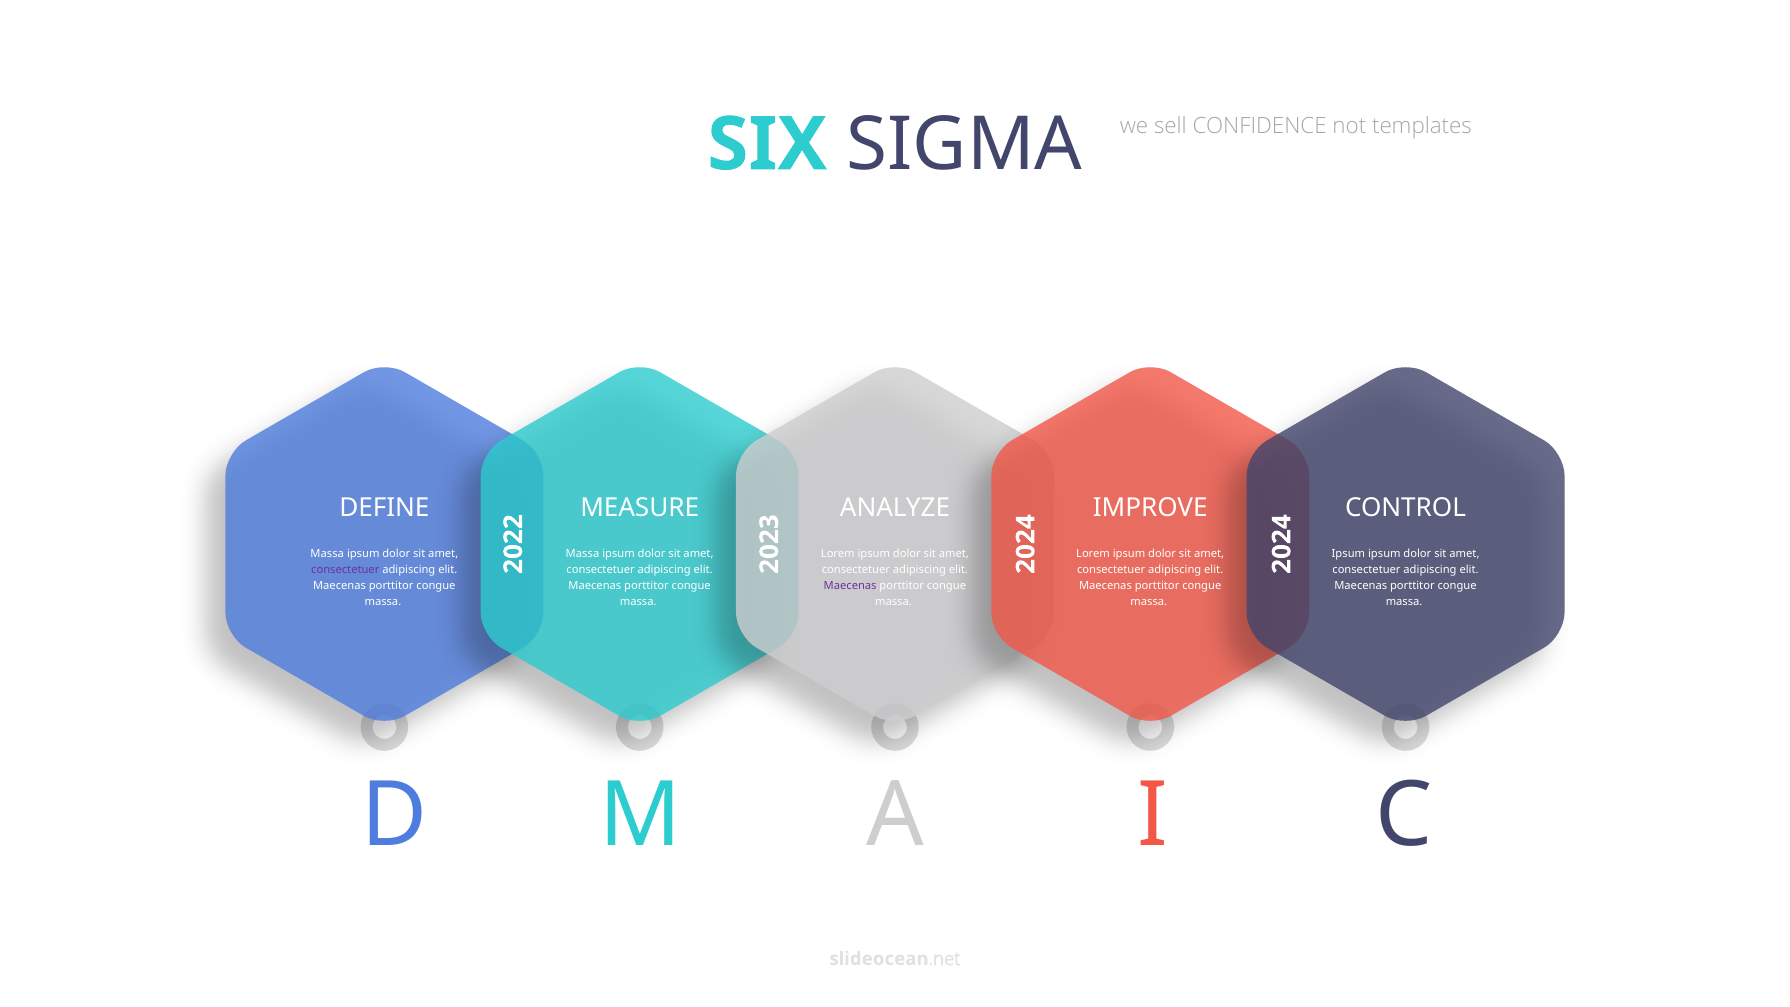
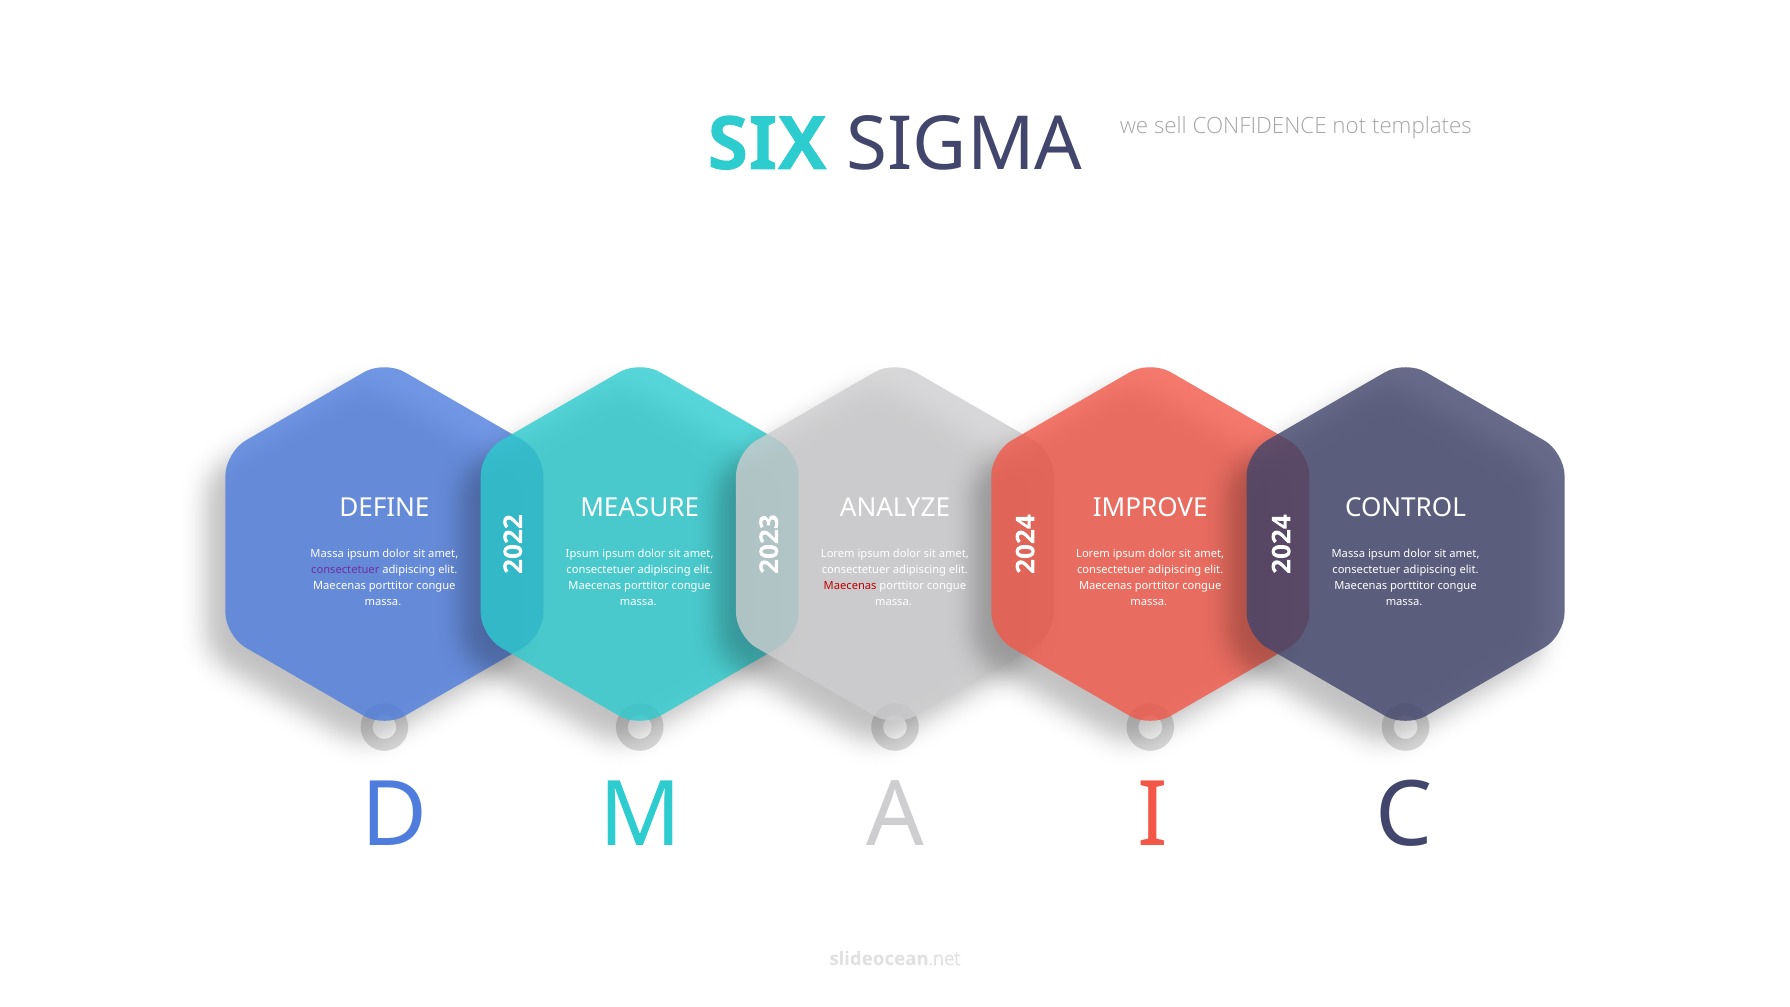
Massa: Massa -> Ipsum (582, 554)
Ipsum: Ipsum -> Massa (1348, 554)
Maecenas colour: purple -> red (850, 586)
